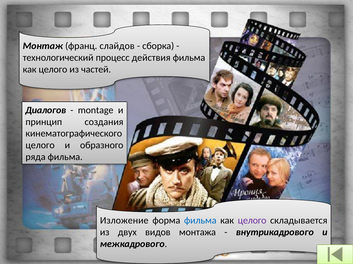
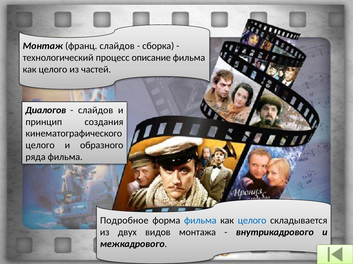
действия: действия -> описание (151, 58)
montage: montage -> слайдов (96, 110)
Изложение: Изложение -> Подробное (124, 221)
целого colour: purple -> blue (252, 221)
